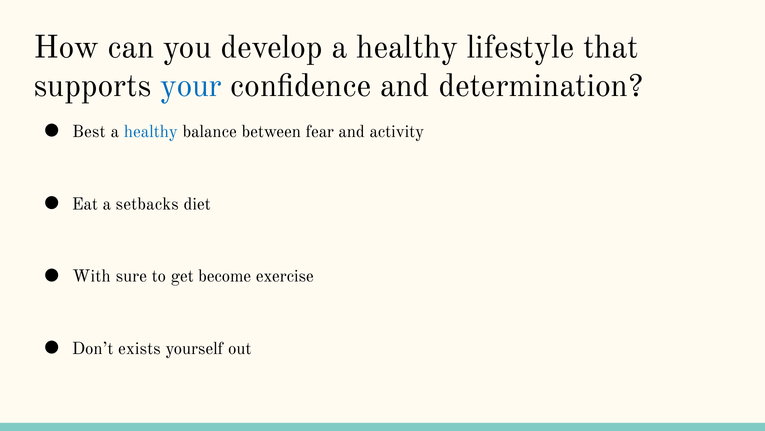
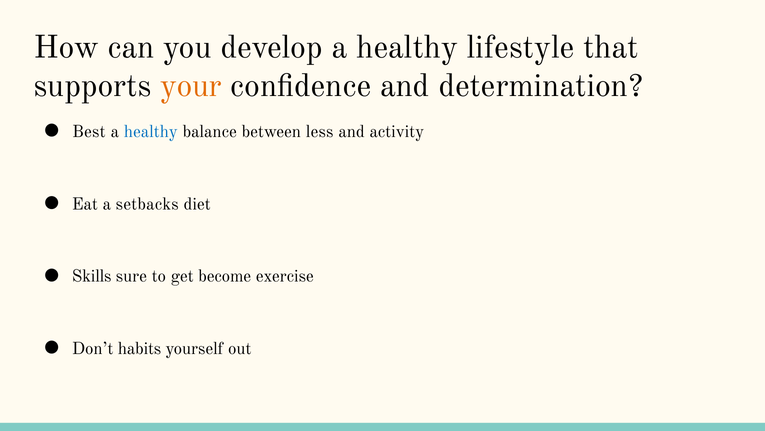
your colour: blue -> orange (191, 85)
fear: fear -> less (320, 131)
With: With -> Skills (92, 276)
exists: exists -> habits (140, 348)
